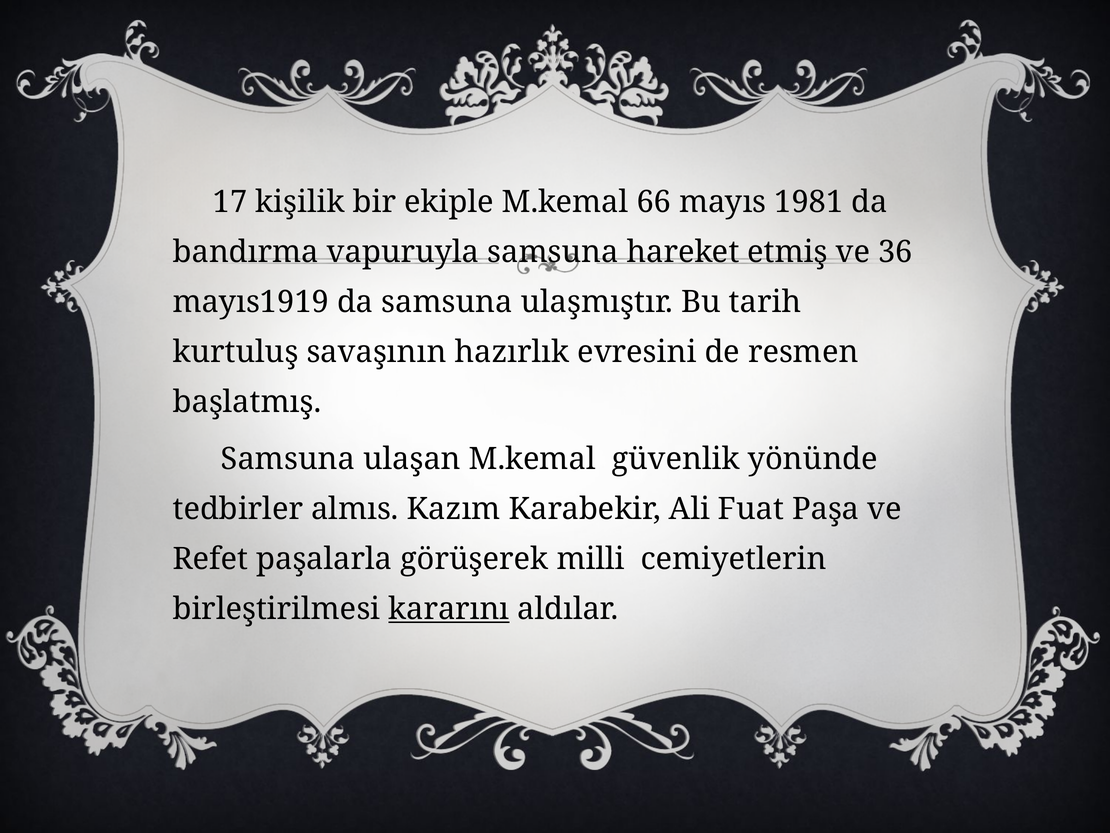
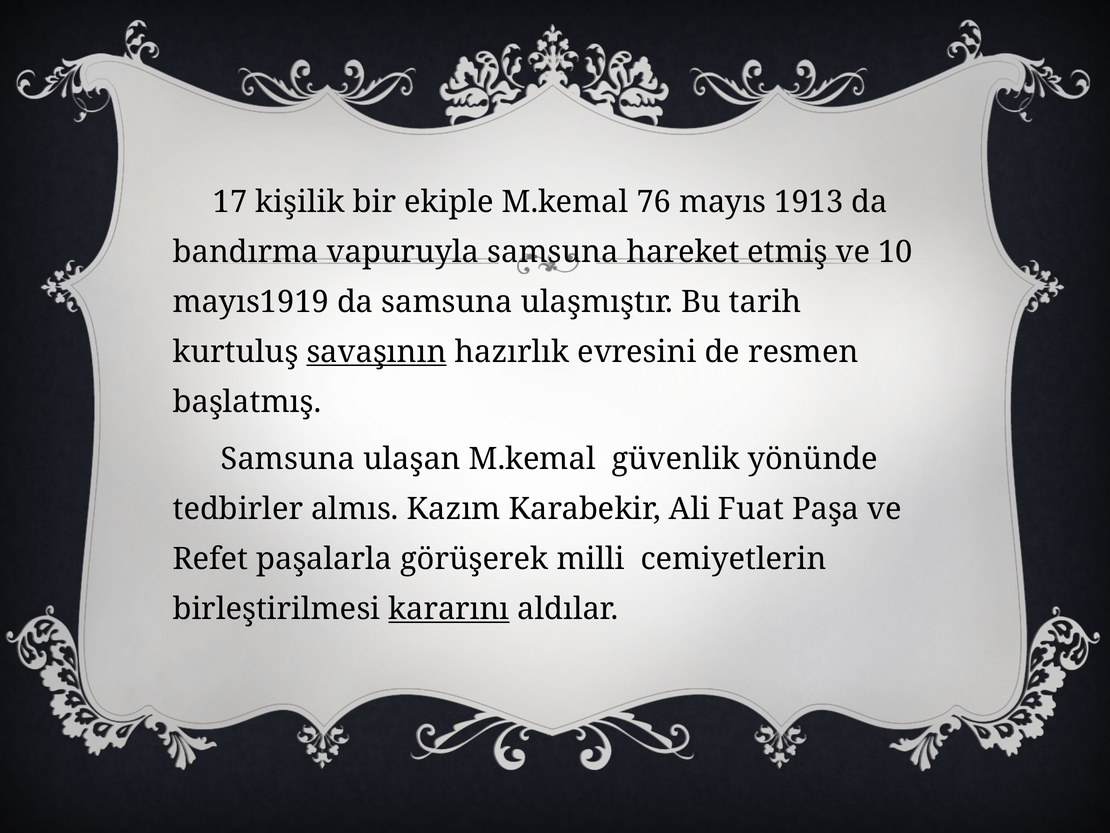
66: 66 -> 76 (654, 202)
1981: 1981 -> 1913 (809, 202)
36: 36 -> 10 (895, 252)
savaşının underline: none -> present (377, 352)
